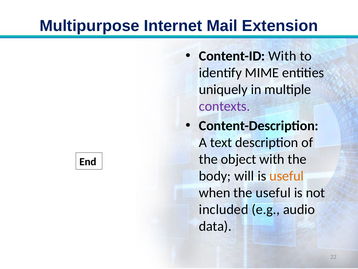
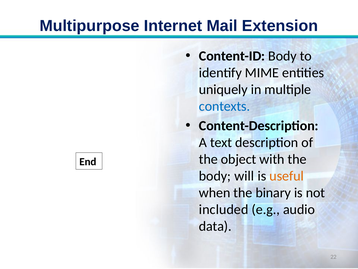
Content-ID With: With -> Body (282, 56)
contexts colour: purple -> blue (225, 106)
the useful: useful -> binary (273, 192)
